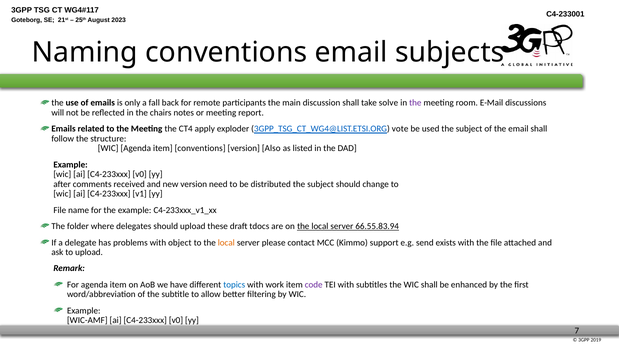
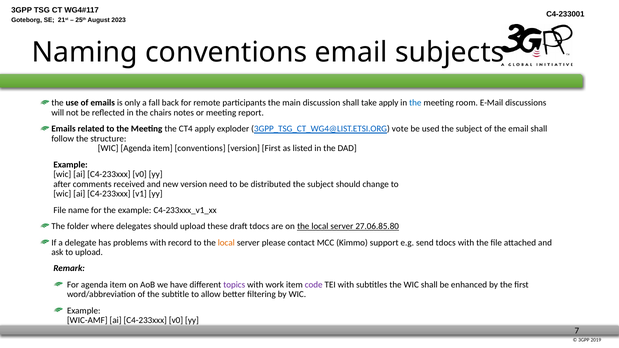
take solve: solve -> apply (389, 103)
the colour: purple -> blue (415, 103)
version Also: Also -> First (271, 149)
66.55.83.94: 66.55.83.94 -> 27.06.85.80 (377, 226)
object: object -> record (180, 243)
send exists: exists -> tdocs (446, 243)
topics colour: blue -> purple (234, 285)
